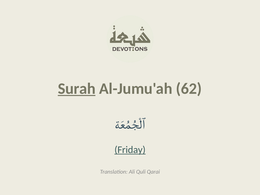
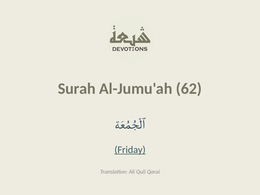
Surah underline: present -> none (77, 89)
